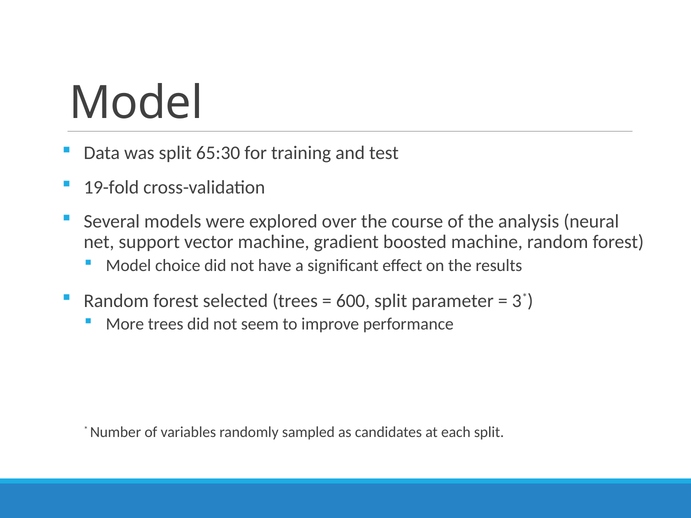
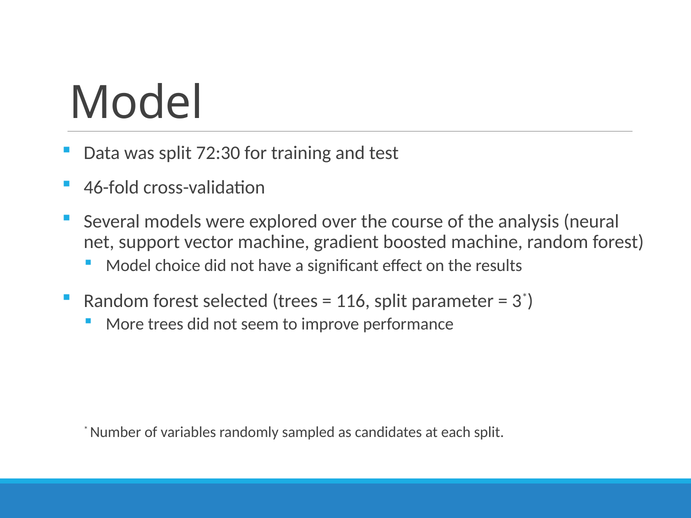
65:30: 65:30 -> 72:30 (218, 153)
19-fold: 19-fold -> 46-fold (111, 187)
600: 600 -> 116 (353, 301)
